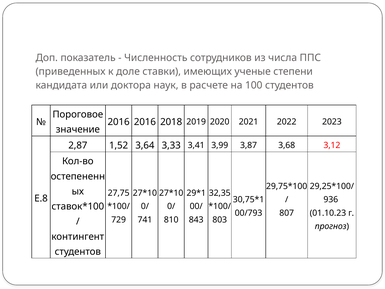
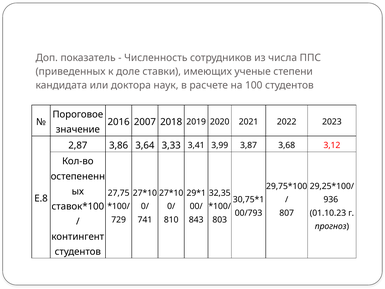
2016 2016: 2016 -> 2007 (145, 122)
1,52: 1,52 -> 3,86 (119, 145)
